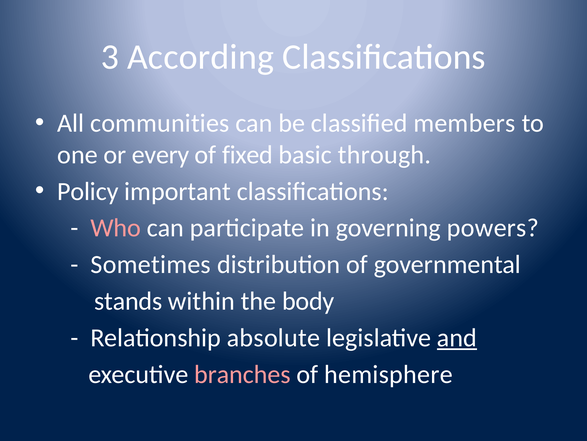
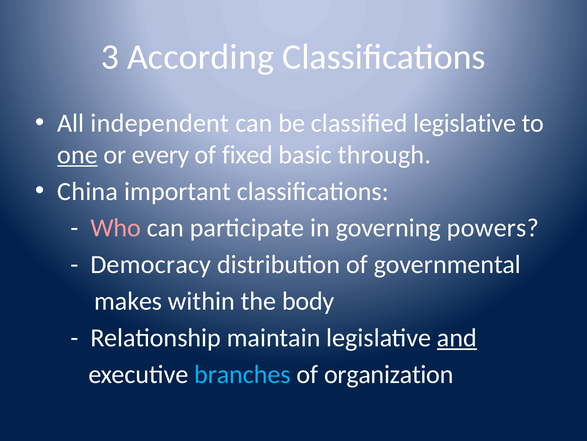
communities: communities -> independent (160, 123)
classified members: members -> legislative (465, 123)
one underline: none -> present (77, 155)
Policy: Policy -> China (88, 191)
Sometimes: Sometimes -> Democracy (151, 264)
stands: stands -> makes (128, 301)
absolute: absolute -> maintain (274, 337)
branches colour: pink -> light blue (242, 374)
hemisphere: hemisphere -> organization (389, 374)
